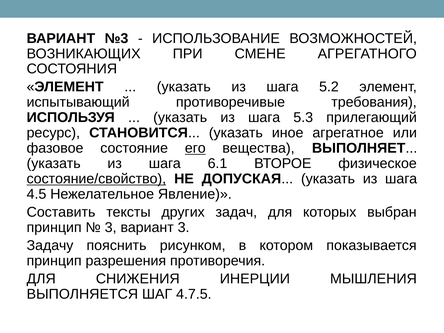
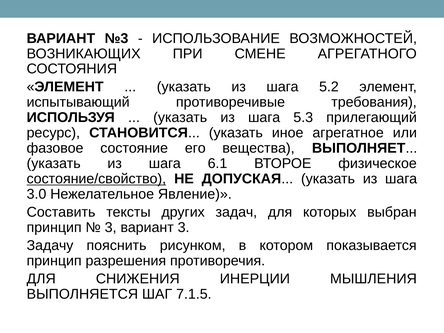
его underline: present -> none (195, 148)
4.5: 4.5 -> 3.0 (36, 194)
4.7.5: 4.7.5 -> 7.1.5 (194, 294)
